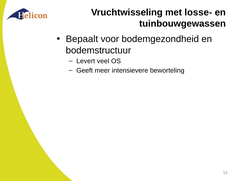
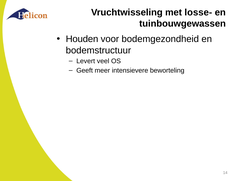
Bepaalt: Bepaalt -> Houden (82, 39)
